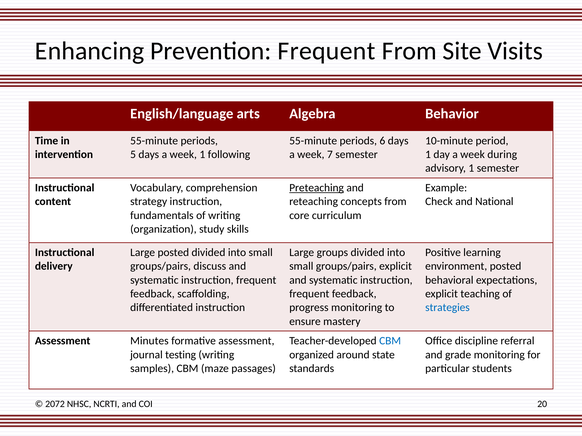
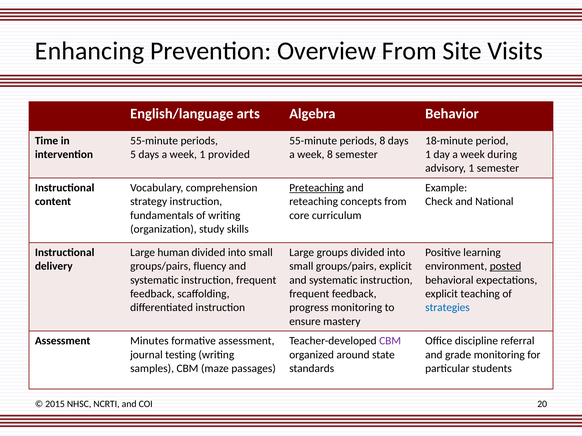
Prevention Frequent: Frequent -> Overview (327, 51)
periods 6: 6 -> 8 (382, 141)
10-minute: 10-minute -> 18-minute (449, 141)
following: following -> provided (229, 155)
week 7: 7 -> 8 (330, 155)
Large posted: posted -> human (173, 253)
discuss: discuss -> fluency (210, 267)
posted underline: none -> present (506, 267)
CBM colour: blue -> purple (390, 341)
2072: 2072 -> 2015 (55, 404)
